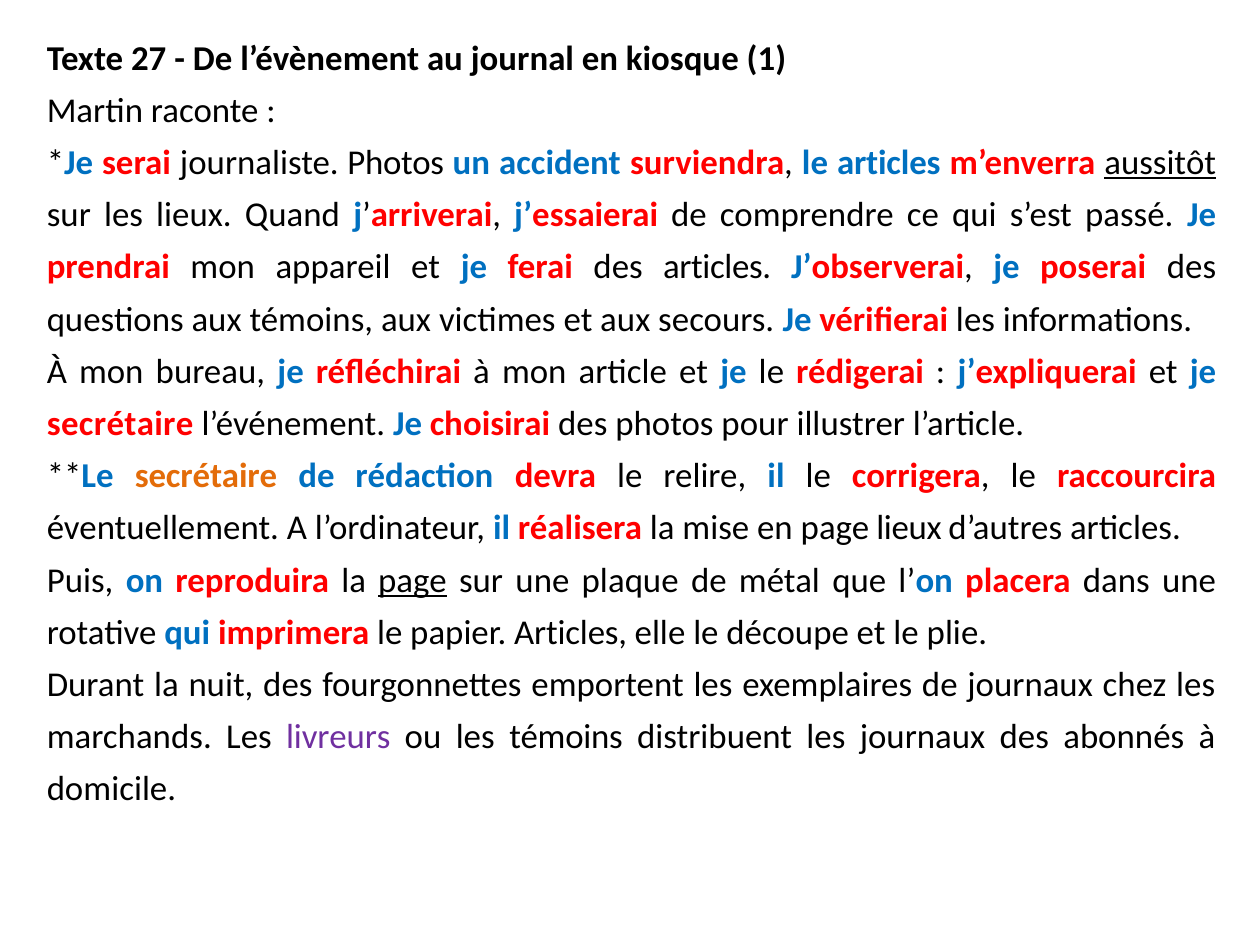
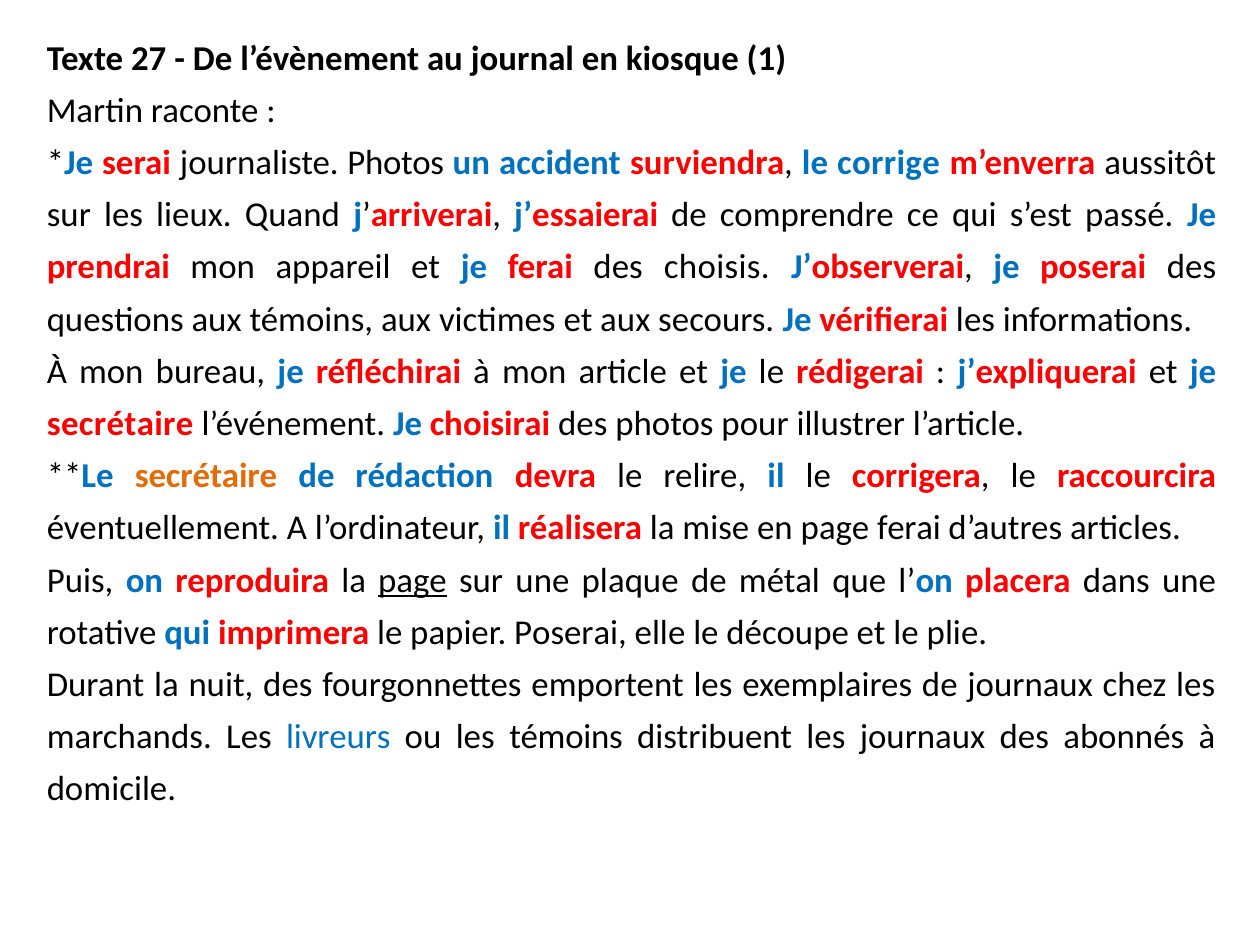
le articles: articles -> corrige (888, 163)
aussitôt underline: present -> none (1160, 163)
des articles: articles -> choisis (717, 267)
page lieux: lieux -> ferai (909, 528)
papier Articles: Articles -> Poserai (571, 633)
livreurs colour: purple -> blue (338, 737)
